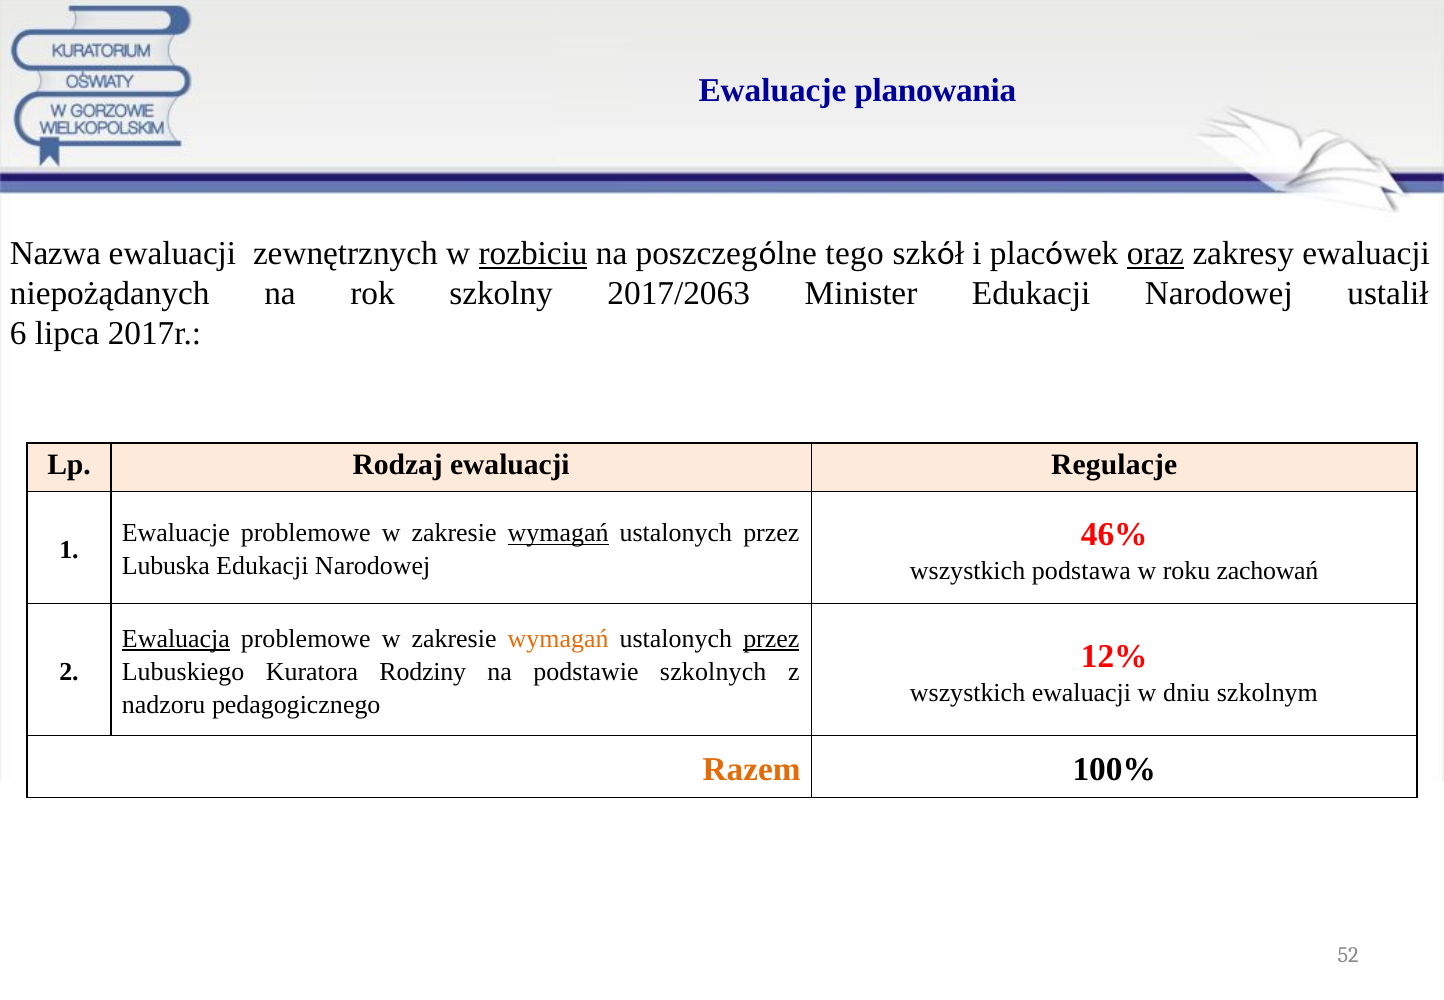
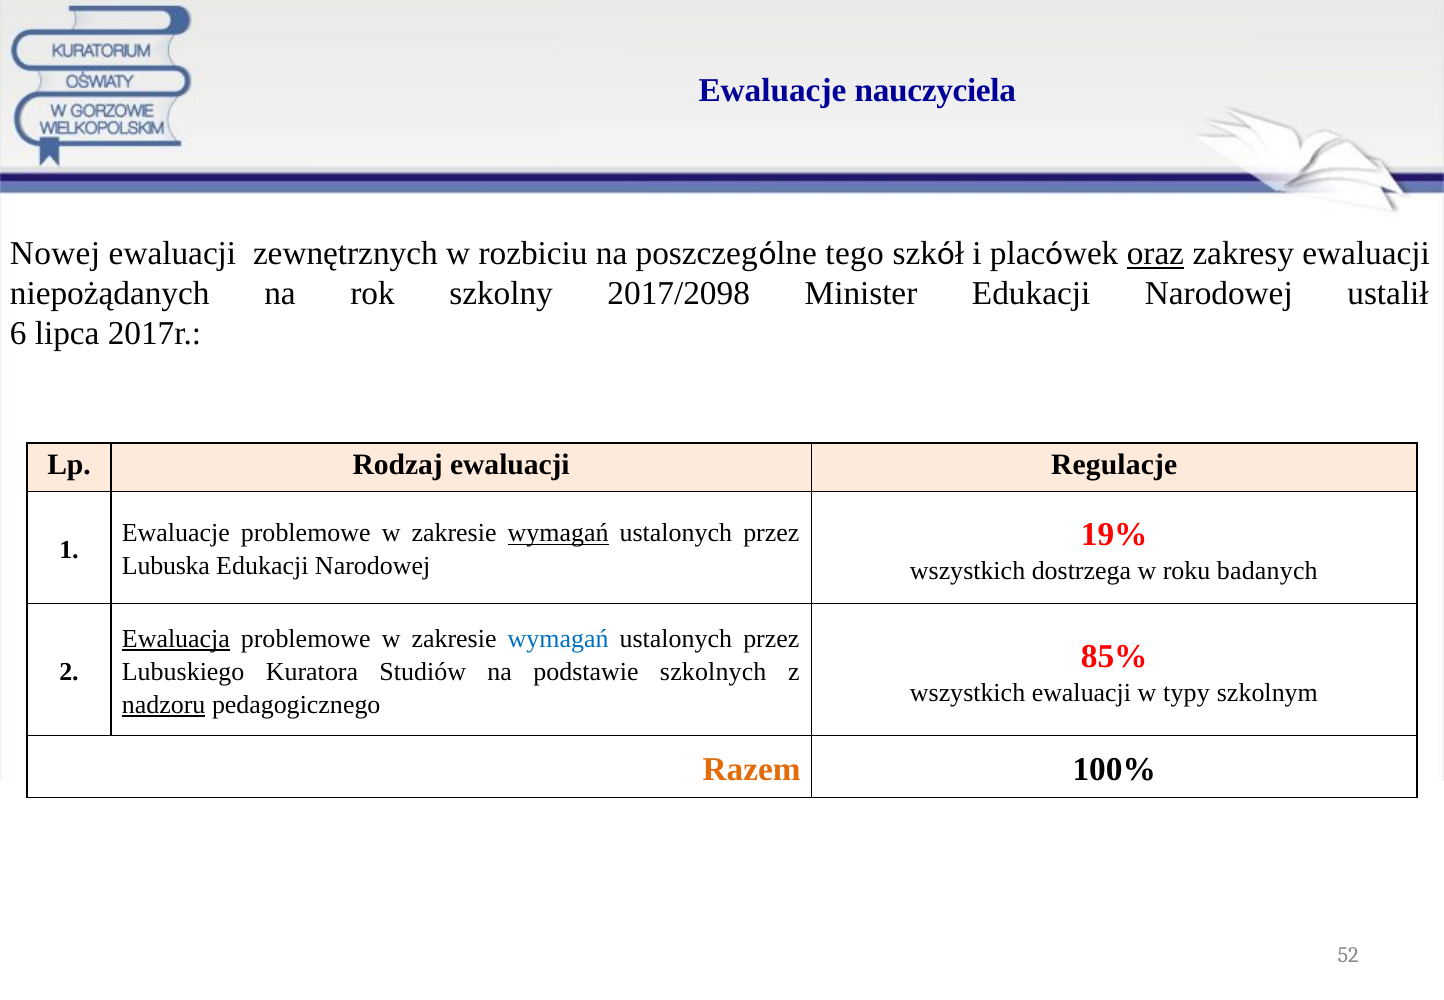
planowania: planowania -> nauczyciela (935, 91)
Nazwa: Nazwa -> Nowej (55, 254)
rozbiciu underline: present -> none (533, 254)
2017/2063: 2017/2063 -> 2017/2098 (679, 294)
46%: 46% -> 19% (1114, 534)
podstawa: podstawa -> dostrzega (1081, 571)
zachowań: zachowań -> badanych (1267, 571)
wymagań colour: orange -> blue (558, 639)
przez underline: present -> none (771, 639)
12%: 12% -> 85% (1114, 656)
Rodziny: Rodziny -> Studiów (423, 672)
dniu: dniu -> typy (1186, 693)
nadzoru underline: none -> present (164, 704)
